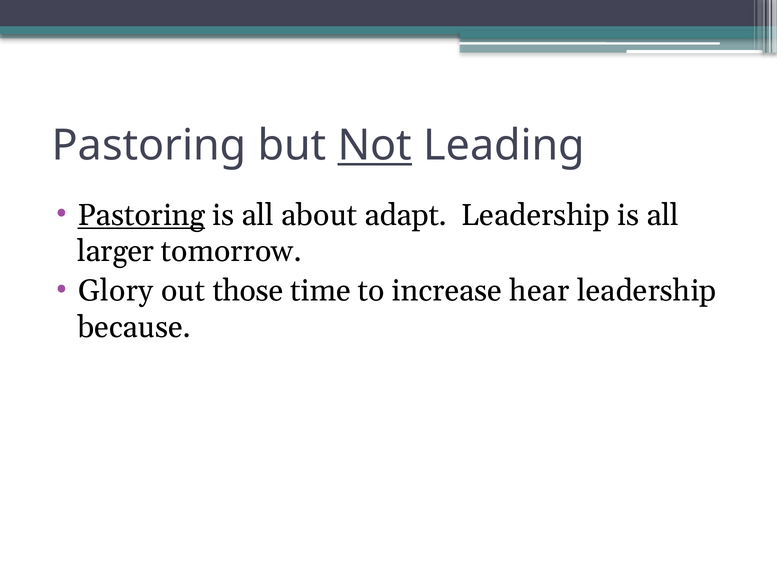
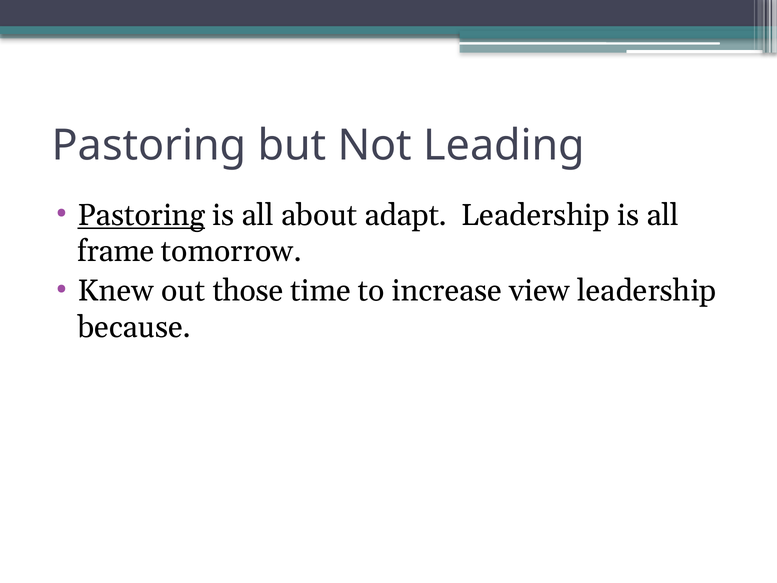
Not underline: present -> none (375, 145)
larger: larger -> frame (116, 251)
Glory: Glory -> Knew (116, 291)
hear: hear -> view (540, 291)
